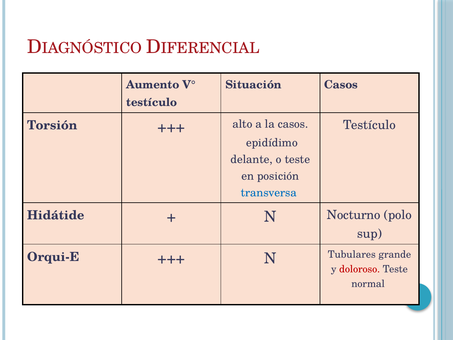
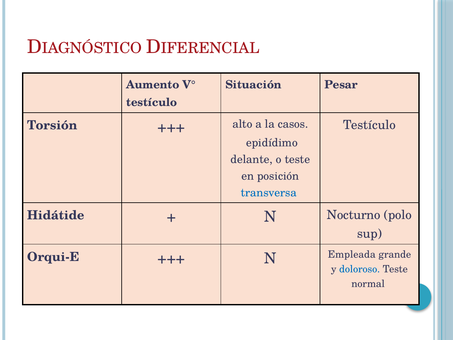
Situación Casos: Casos -> Pesar (341, 85)
Tubulares: Tubulares -> Empleada (352, 254)
doloroso colour: red -> blue (360, 269)
